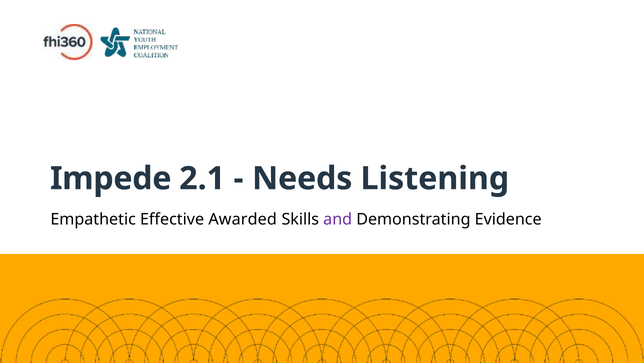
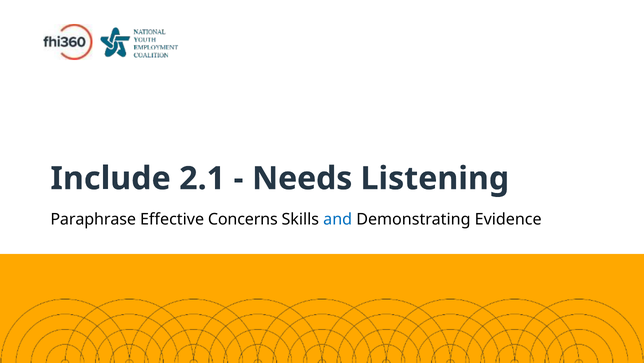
Impede: Impede -> Include (111, 178)
Empathetic: Empathetic -> Paraphrase (93, 219)
Awarded: Awarded -> Concerns (243, 219)
and colour: purple -> blue (338, 219)
